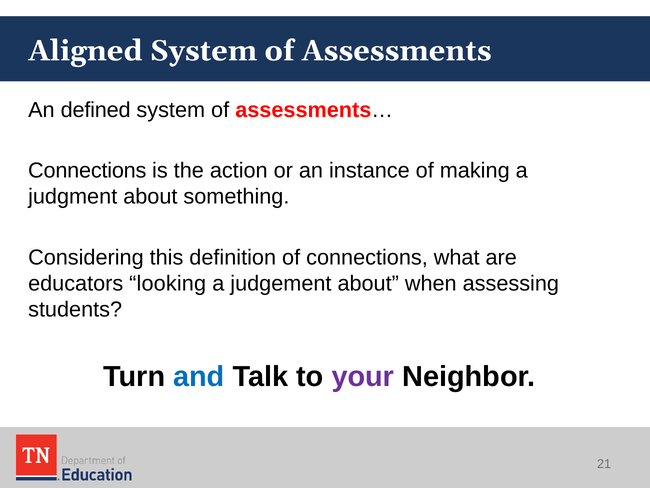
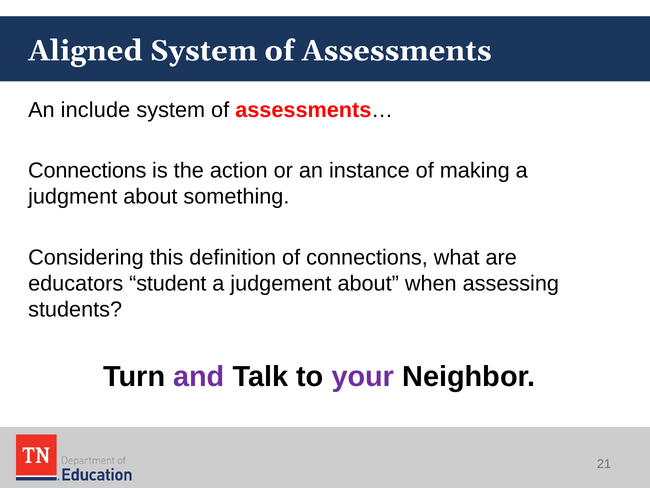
defined: defined -> include (95, 110)
looking: looking -> student (168, 283)
and colour: blue -> purple (199, 376)
